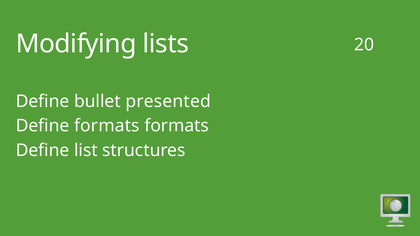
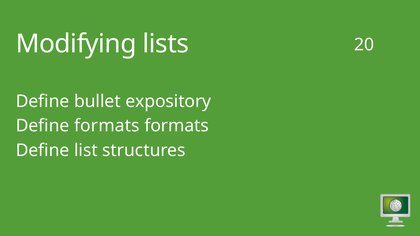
presented: presented -> expository (168, 102)
